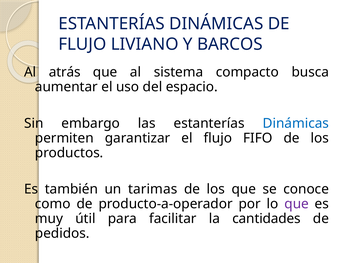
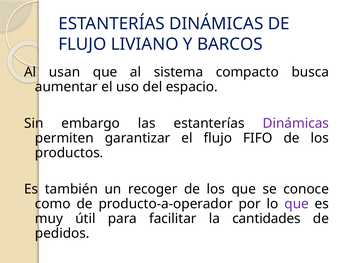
atrás: atrás -> usan (65, 72)
Dinámicas colour: blue -> purple (296, 123)
tarimas: tarimas -> recoger (153, 189)
